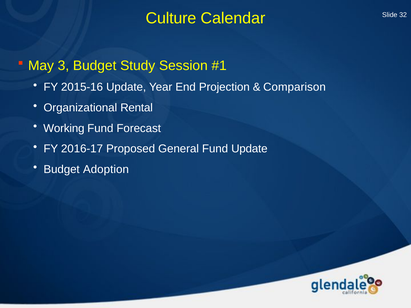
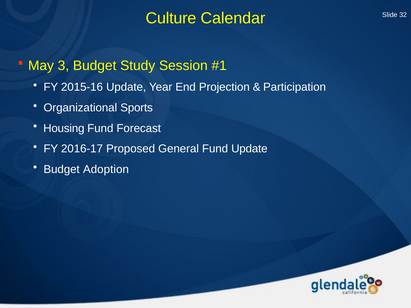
Comparison: Comparison -> Participation (295, 87)
Rental: Rental -> Sports (137, 108)
Working: Working -> Housing (64, 128)
